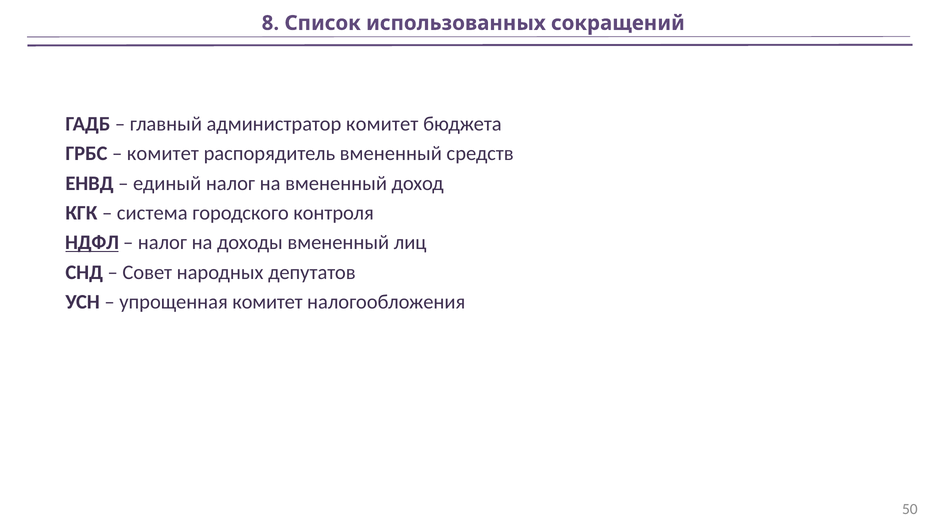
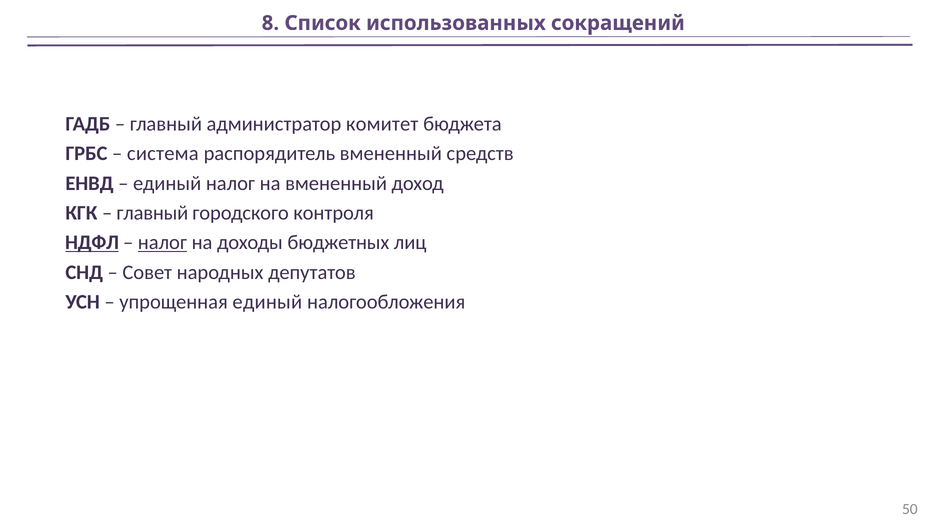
комитет: комитет -> система (163, 153)
система: система -> главный (152, 213)
налог underline: none -> present (162, 242)
доходы вмененный: вмененный -> бюджетных (338, 242)
упрощенная комитет: комитет -> единый (267, 302)
